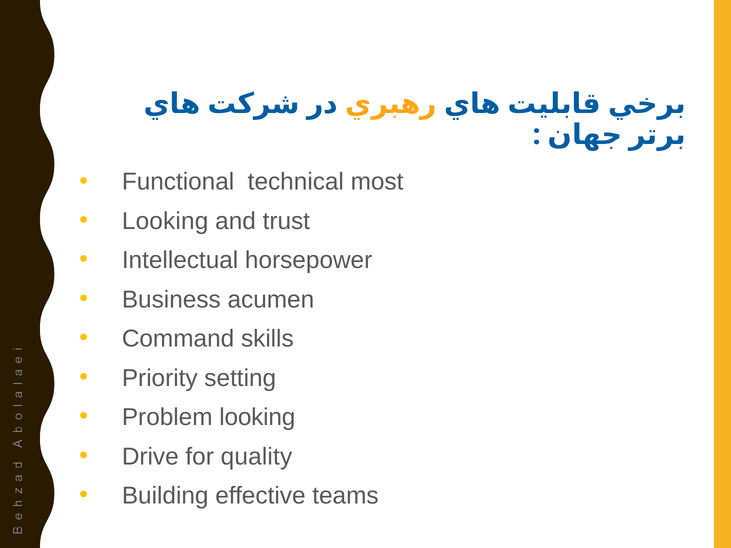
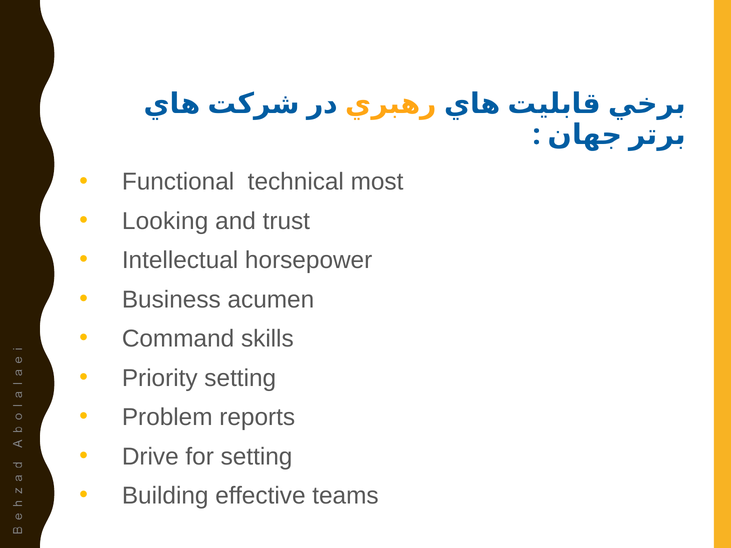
Problem looking: looking -> reports (257, 417)
for quality: quality -> setting (257, 457)
